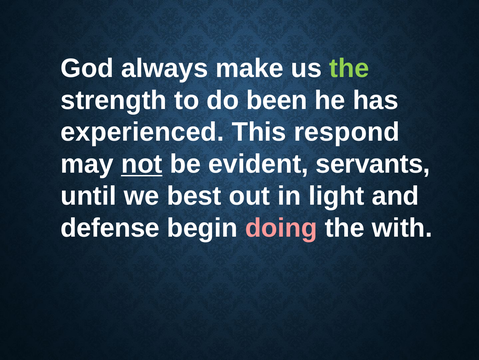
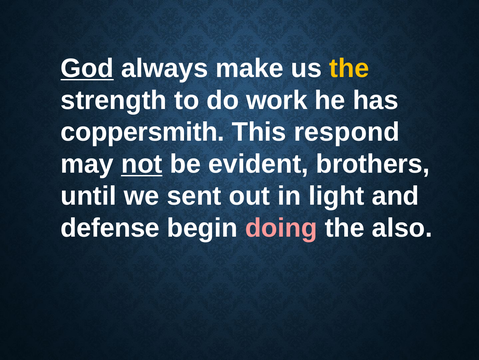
God underline: none -> present (87, 68)
the colour: light green -> yellow (349, 68)
been: been -> work (277, 100)
experienced: experienced -> coppersmith (143, 132)
servants: servants -> brothers (373, 164)
best: best -> sent (194, 196)
with: with -> also (402, 228)
